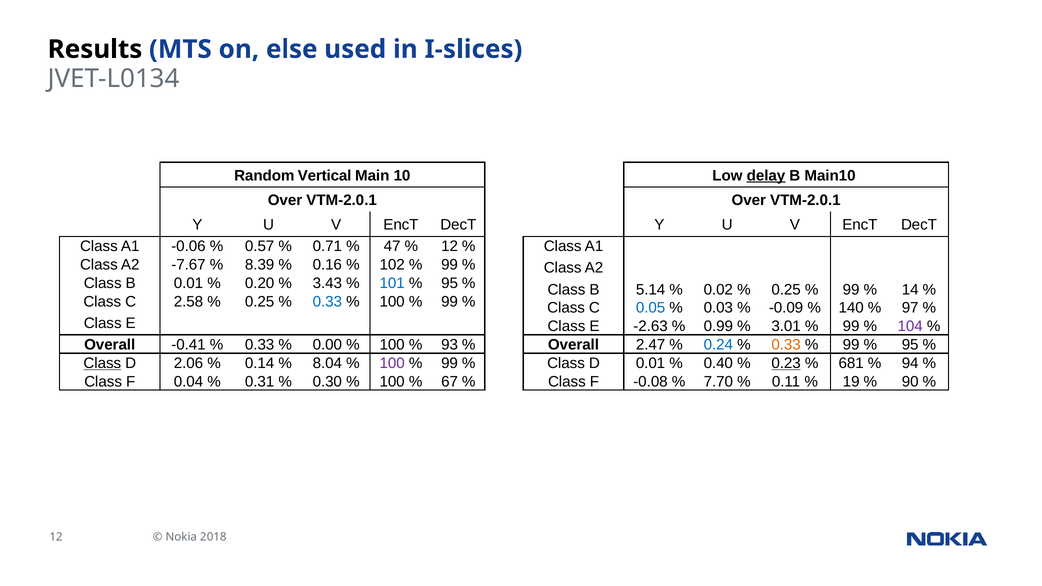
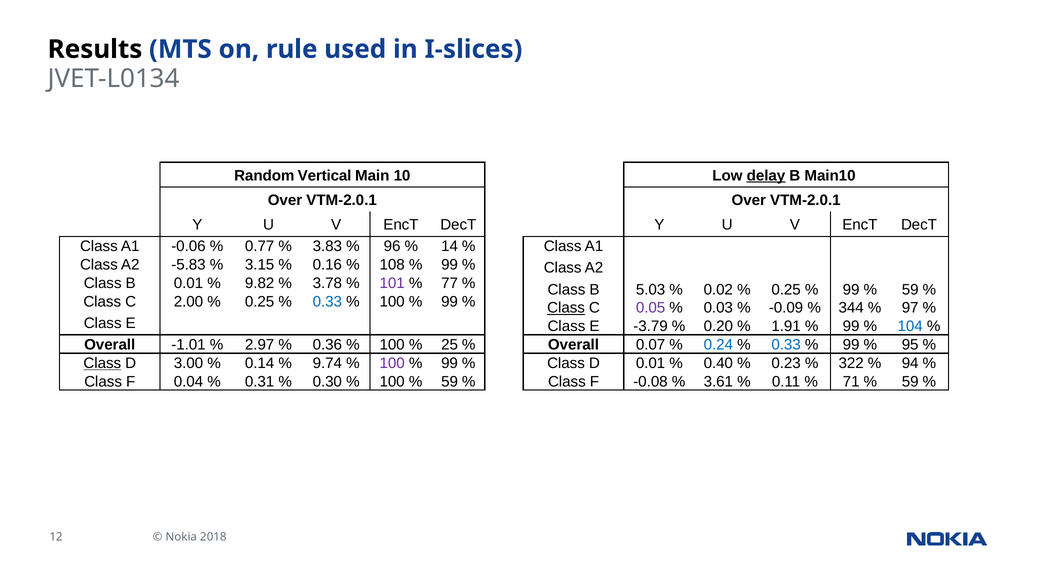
else: else -> rule (292, 49)
0.57: 0.57 -> 0.77 (260, 247)
0.71: 0.71 -> 3.83 (327, 247)
47: 47 -> 96 (392, 247)
12: 12 -> 14 (450, 247)
-7.67: -7.67 -> -5.83 (189, 265)
8.39: 8.39 -> 3.15 (260, 265)
102: 102 -> 108 (392, 265)
0.20: 0.20 -> 9.82 (260, 283)
3.43: 3.43 -> 3.78 (327, 283)
101 colour: blue -> purple (392, 283)
95: 95 -> 77 (450, 283)
5.14: 5.14 -> 5.03 (651, 290)
14: 14 -> 59 (910, 290)
2.58: 2.58 -> 2.00 (189, 302)
Class underline: none -> present (566, 308)
0.05 colour: blue -> purple (651, 308)
140: 140 -> 344 (851, 308)
-2.63: -2.63 -> -3.79 (651, 326)
0.99: 0.99 -> 0.20 (718, 326)
3.01: 3.01 -> 1.91 (786, 326)
104 colour: purple -> blue (910, 326)
-0.41: -0.41 -> -1.01 (189, 345)
0.33: 0.33 -> 2.97 (260, 345)
0.00: 0.00 -> 0.36 (327, 345)
93: 93 -> 25 (450, 345)
2.47: 2.47 -> 0.07 (651, 345)
0.33 colour: orange -> blue (786, 345)
2.06: 2.06 -> 3.00 (189, 363)
8.04: 8.04 -> 9.74 (327, 363)
0.23 underline: present -> none (786, 363)
681: 681 -> 322 (851, 363)
67: 67 -> 59 (450, 382)
7.70: 7.70 -> 3.61 (718, 382)
19: 19 -> 71 (851, 382)
90: 90 -> 59 (910, 382)
